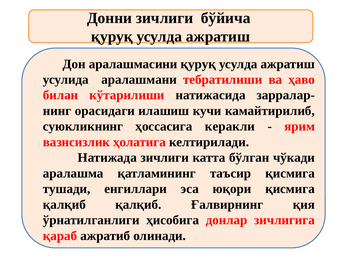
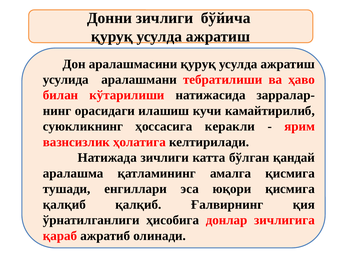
чўкади: чўкади -> қандай (294, 158)
таъсир: таъсир -> амалга (231, 173)
